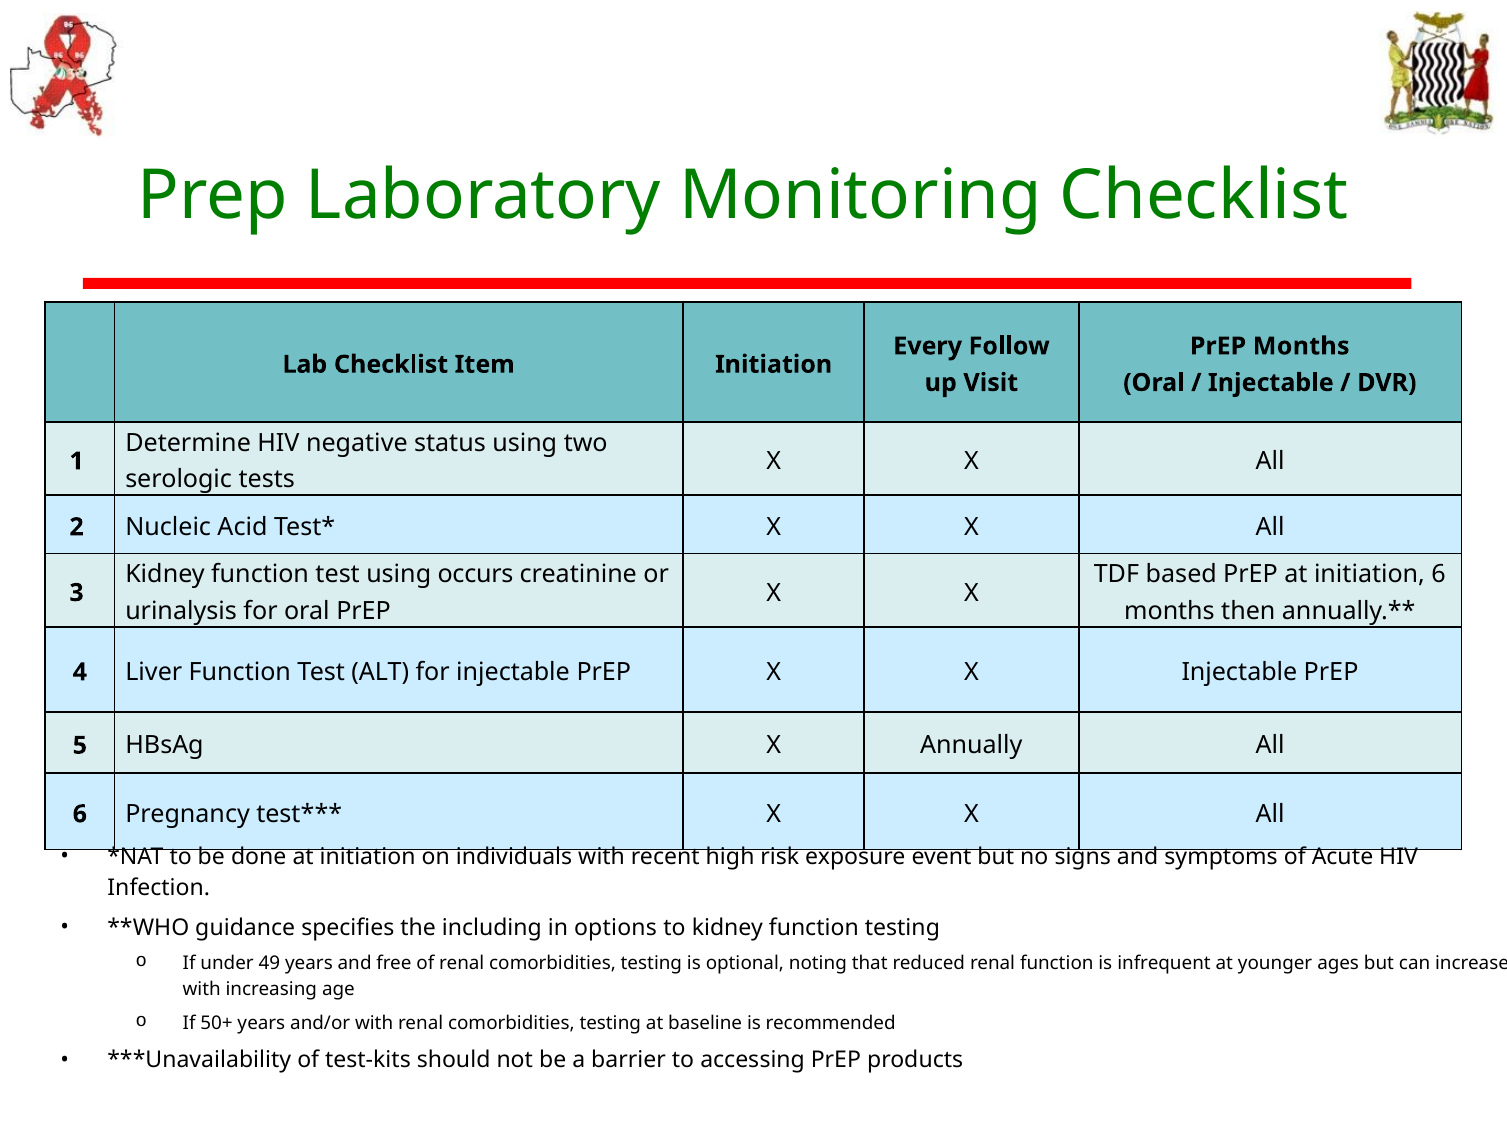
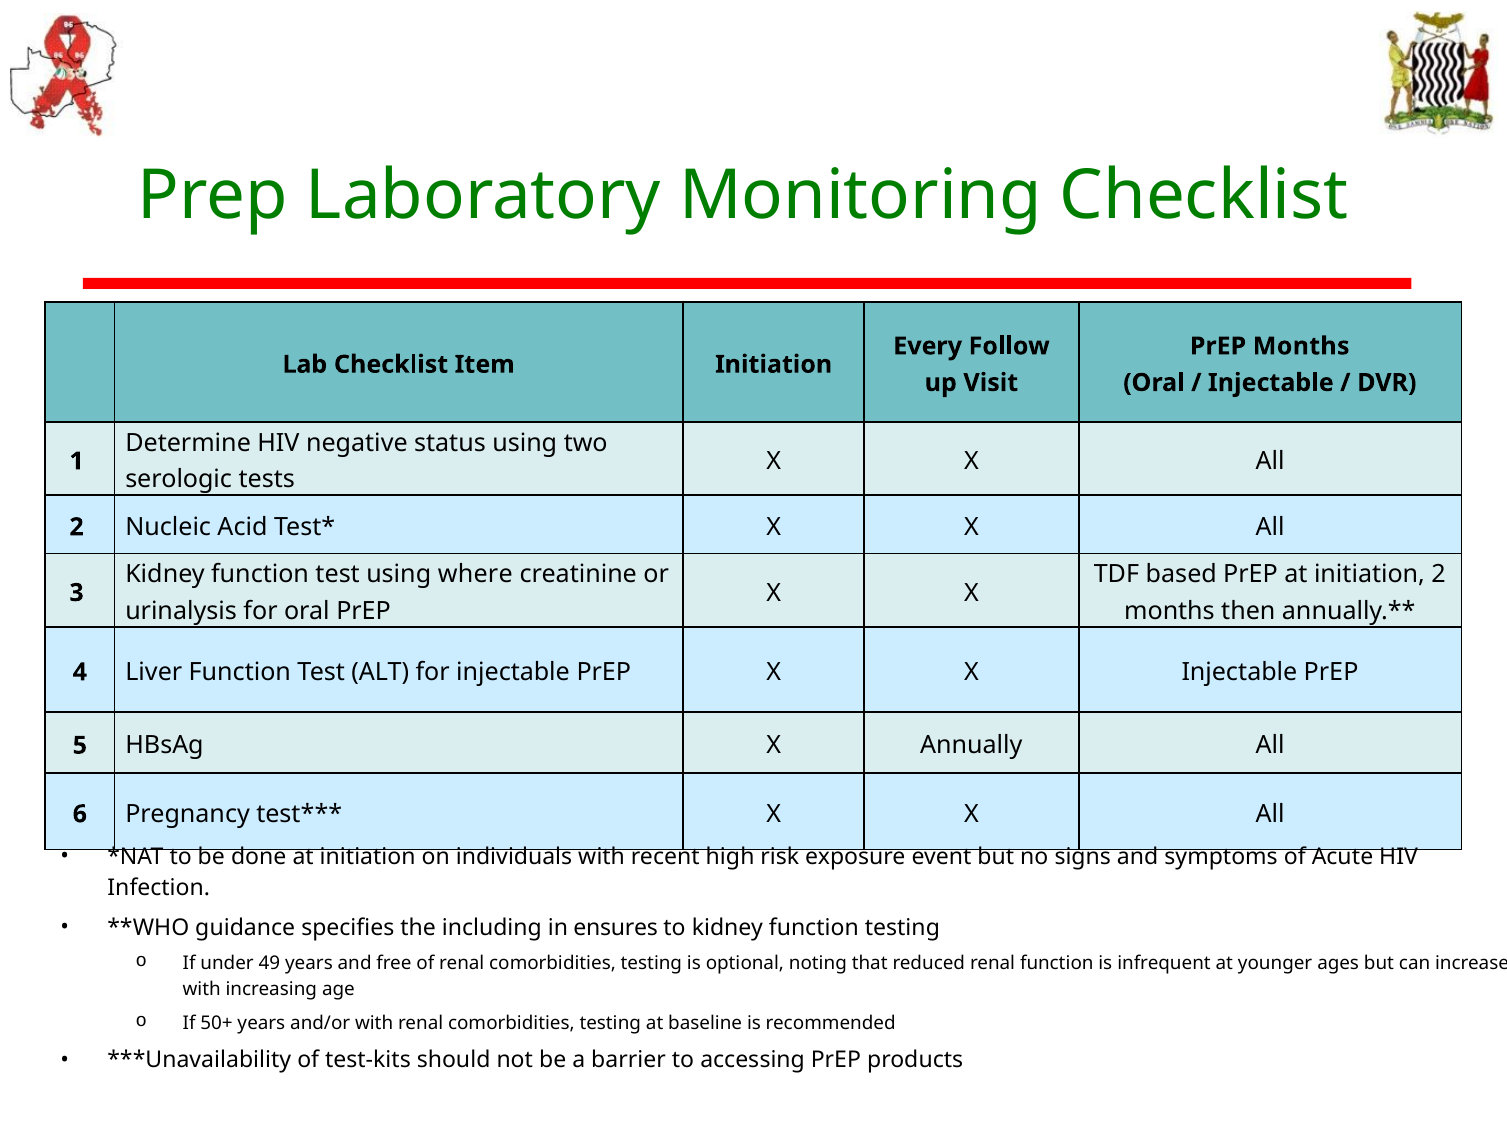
occurs: occurs -> where (475, 574)
initiation 6: 6 -> 2 (1439, 574)
options: options -> ensures (616, 927)
